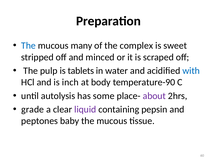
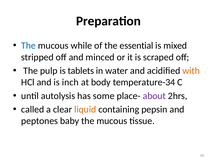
many: many -> while (81, 46)
complex: complex -> essential (136, 46)
sweet: sweet -> mixed (175, 46)
with colour: blue -> orange (191, 71)
temperature-90: temperature-90 -> temperature-34 (144, 82)
grade: grade -> called (33, 109)
liquid colour: purple -> orange (85, 109)
